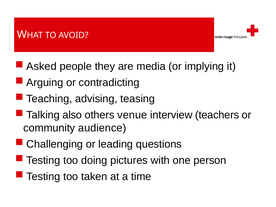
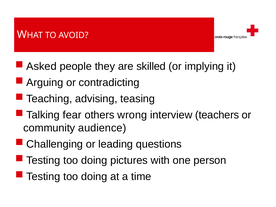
media: media -> skilled (151, 66)
also: also -> fear (72, 115)
venue: venue -> wrong (132, 115)
taken: taken -> doing (94, 176)
